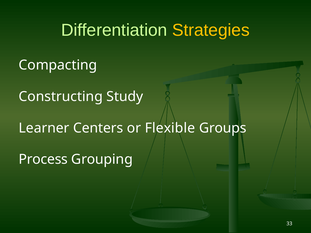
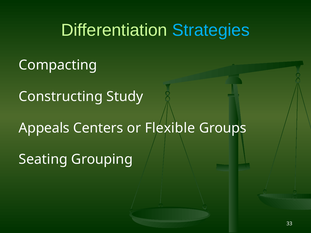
Strategies colour: yellow -> light blue (211, 30)
Learner: Learner -> Appeals (44, 128)
Process: Process -> Seating (43, 160)
